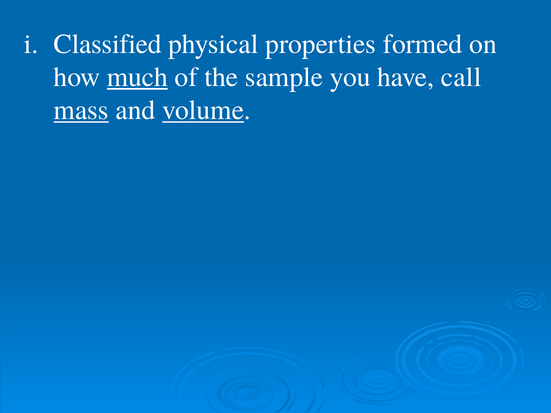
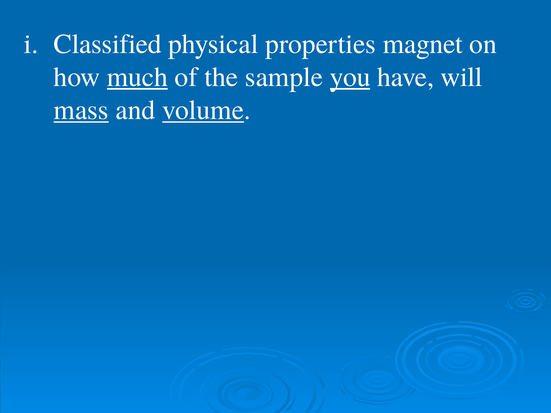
formed: formed -> magnet (423, 44)
you underline: none -> present (350, 77)
call: call -> will (461, 77)
